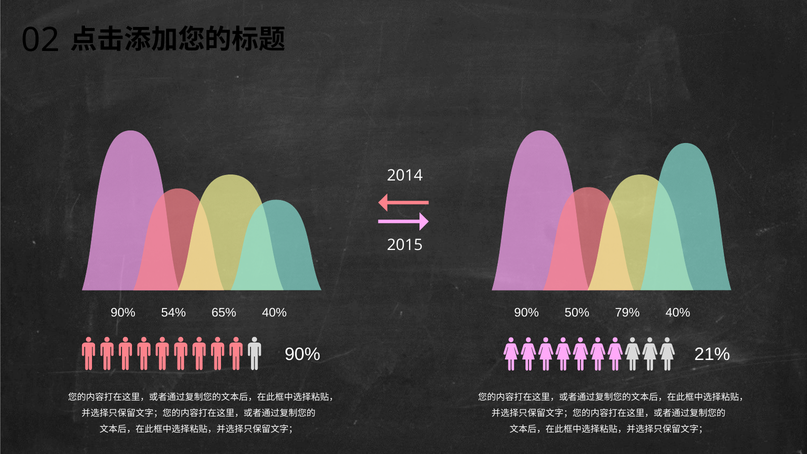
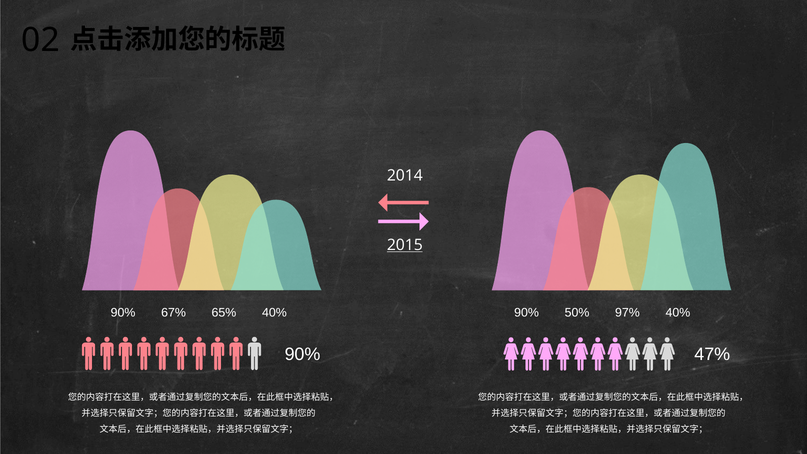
2015 underline: none -> present (405, 245)
54%: 54% -> 67% (174, 313)
79%: 79% -> 97% (627, 313)
21%: 21% -> 47% (712, 355)
